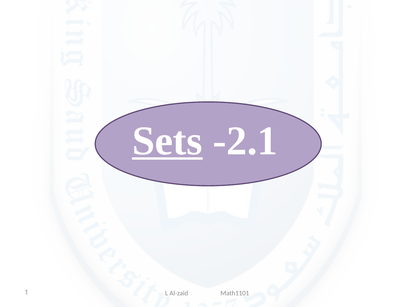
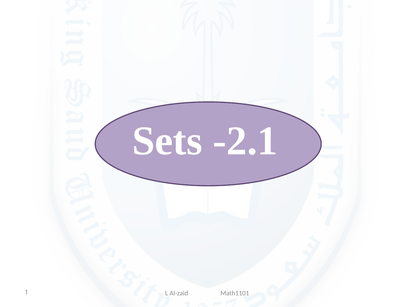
Sets underline: present -> none (167, 141)
